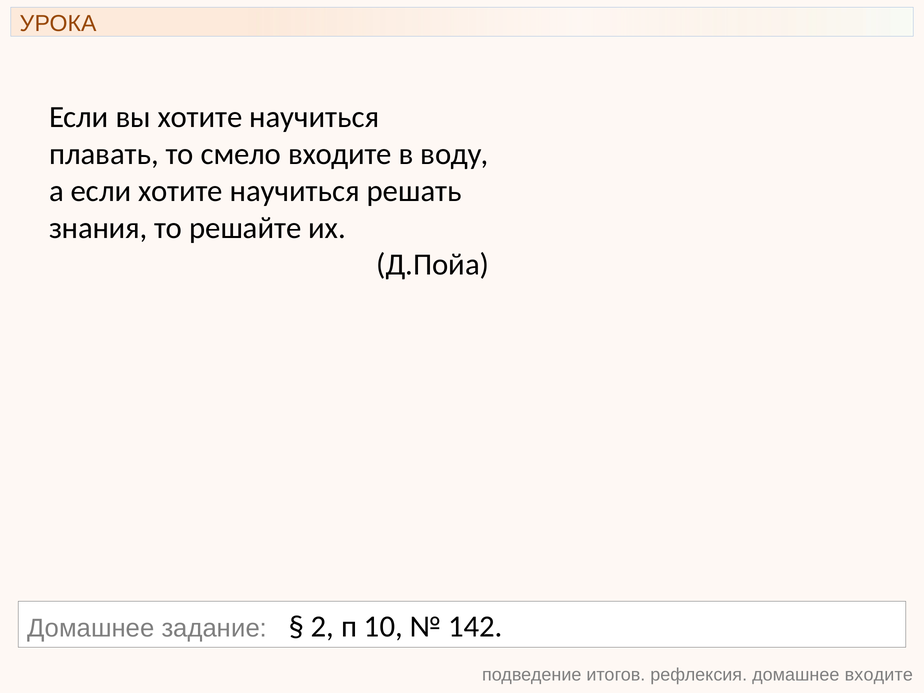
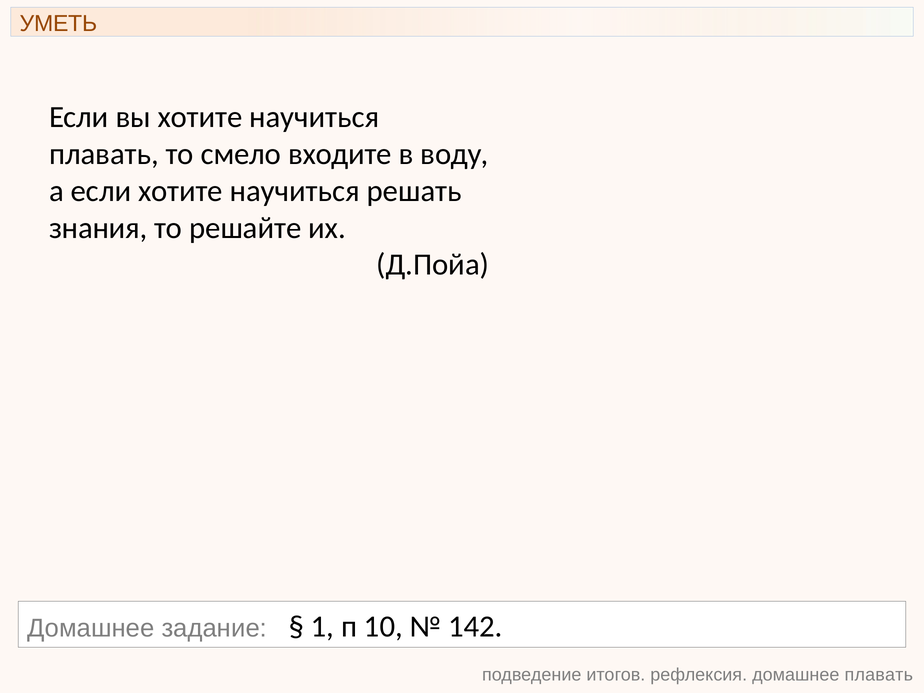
УРОКА: УРОКА -> УМЕТЬ (58, 23)
2: 2 -> 1 (322, 626)
домашнее входите: входите -> плавать (879, 675)
